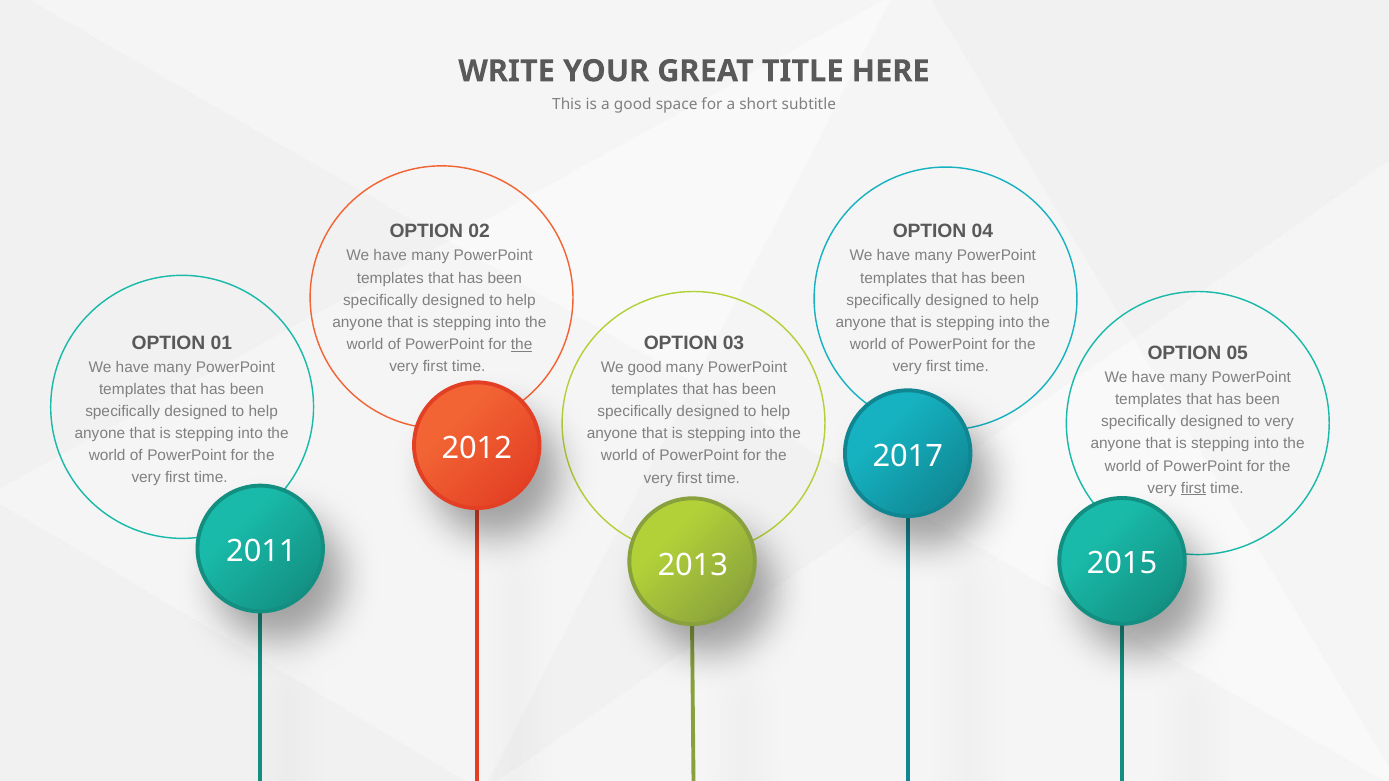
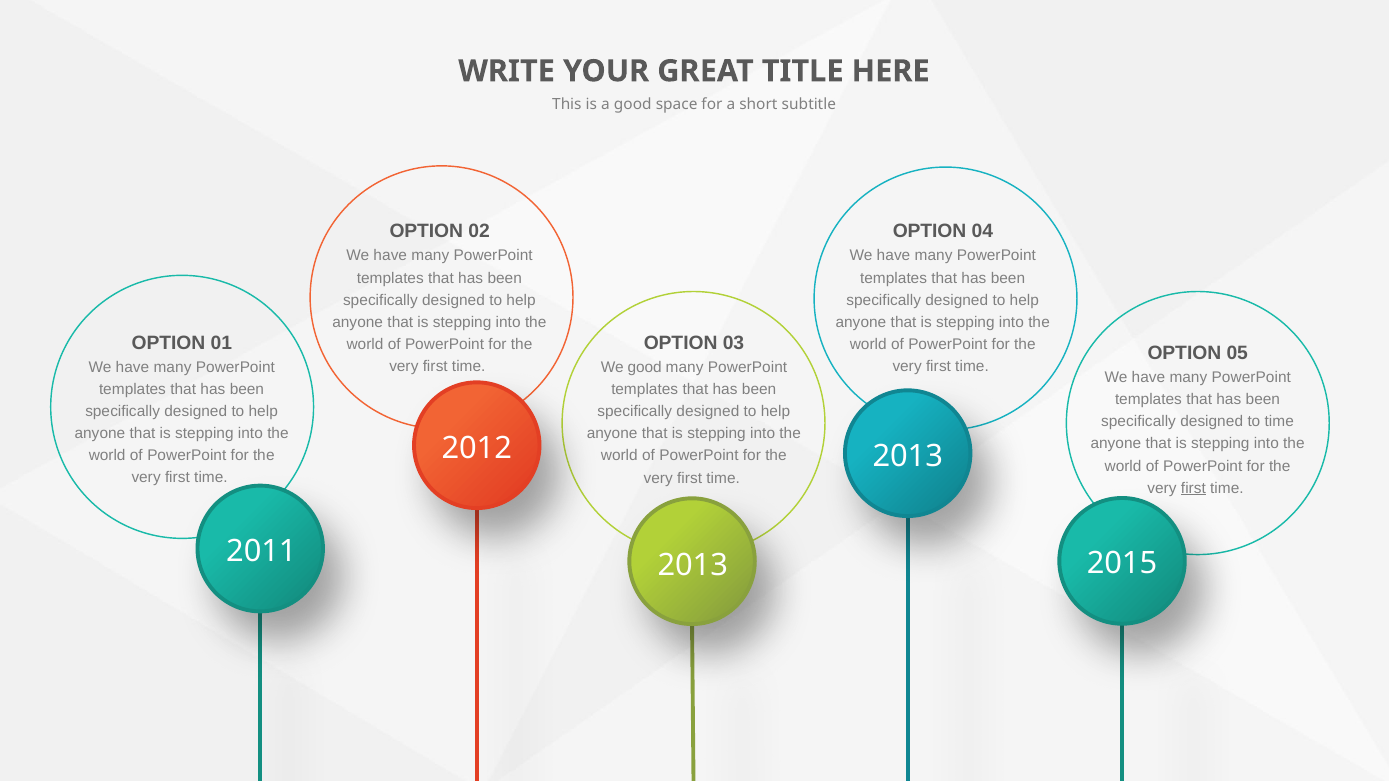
the underline: present -> none (522, 344)
to very: very -> time (1279, 422)
2017: 2017 -> 2013 (908, 456)
